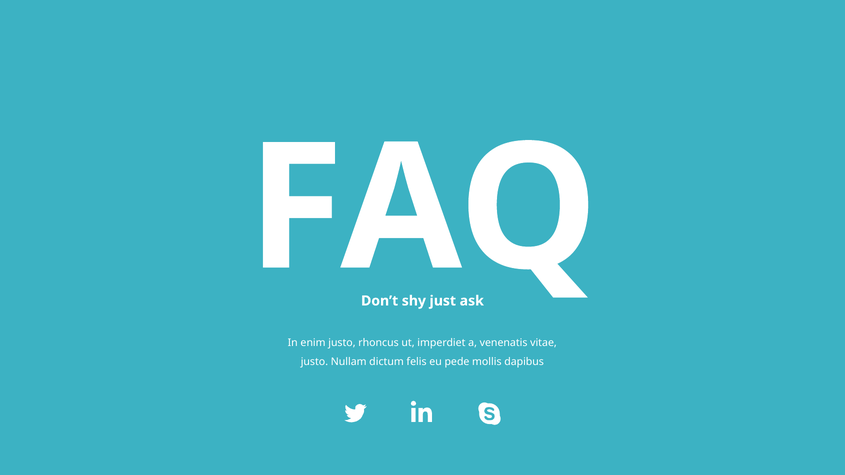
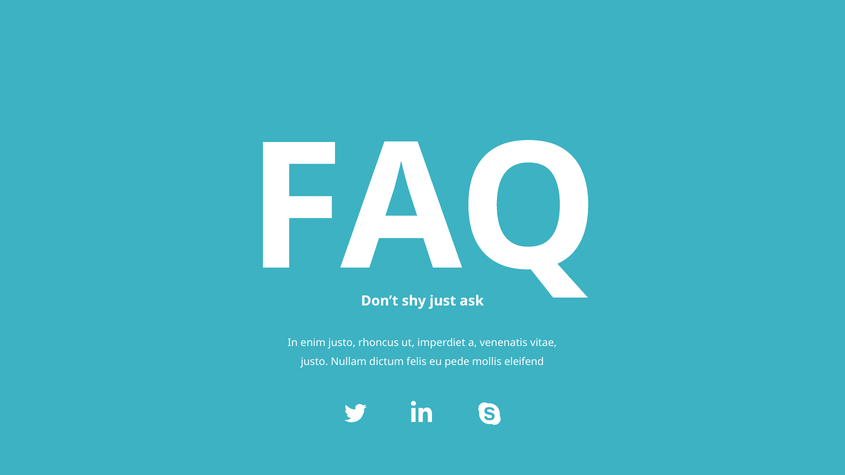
dapibus: dapibus -> eleifend (524, 362)
